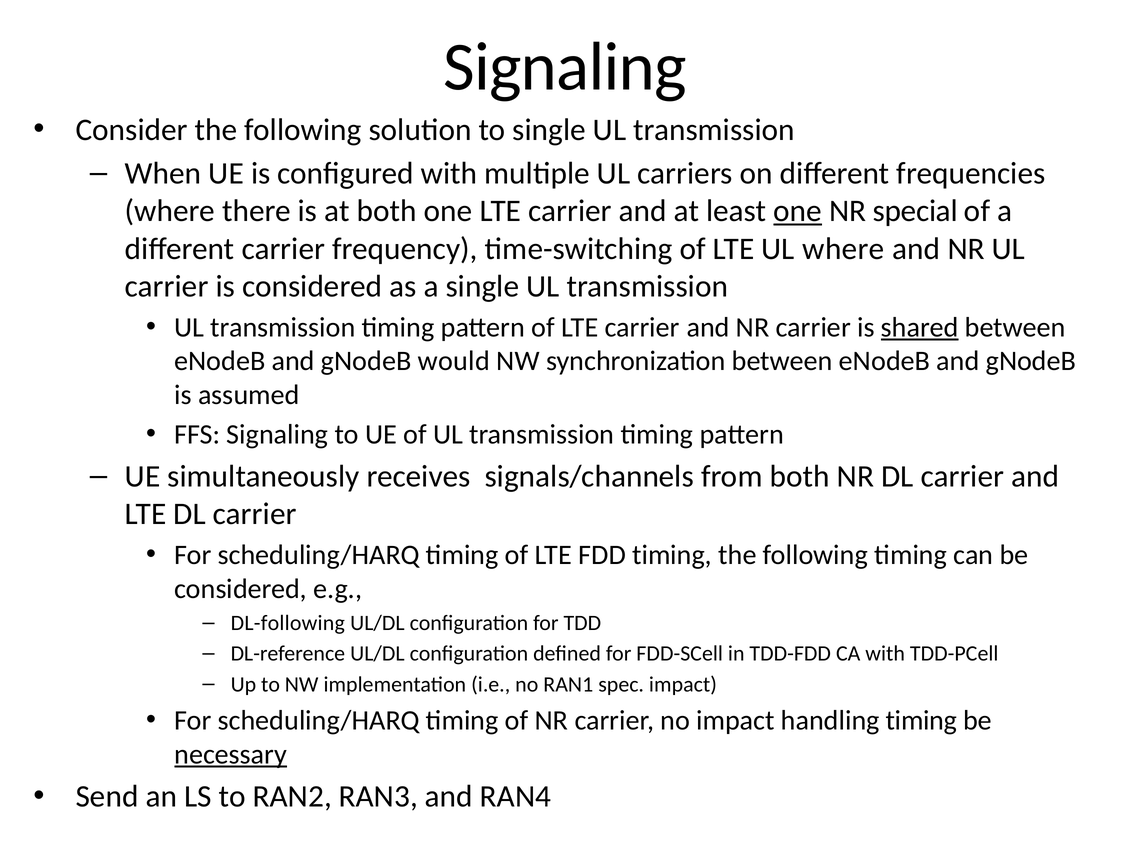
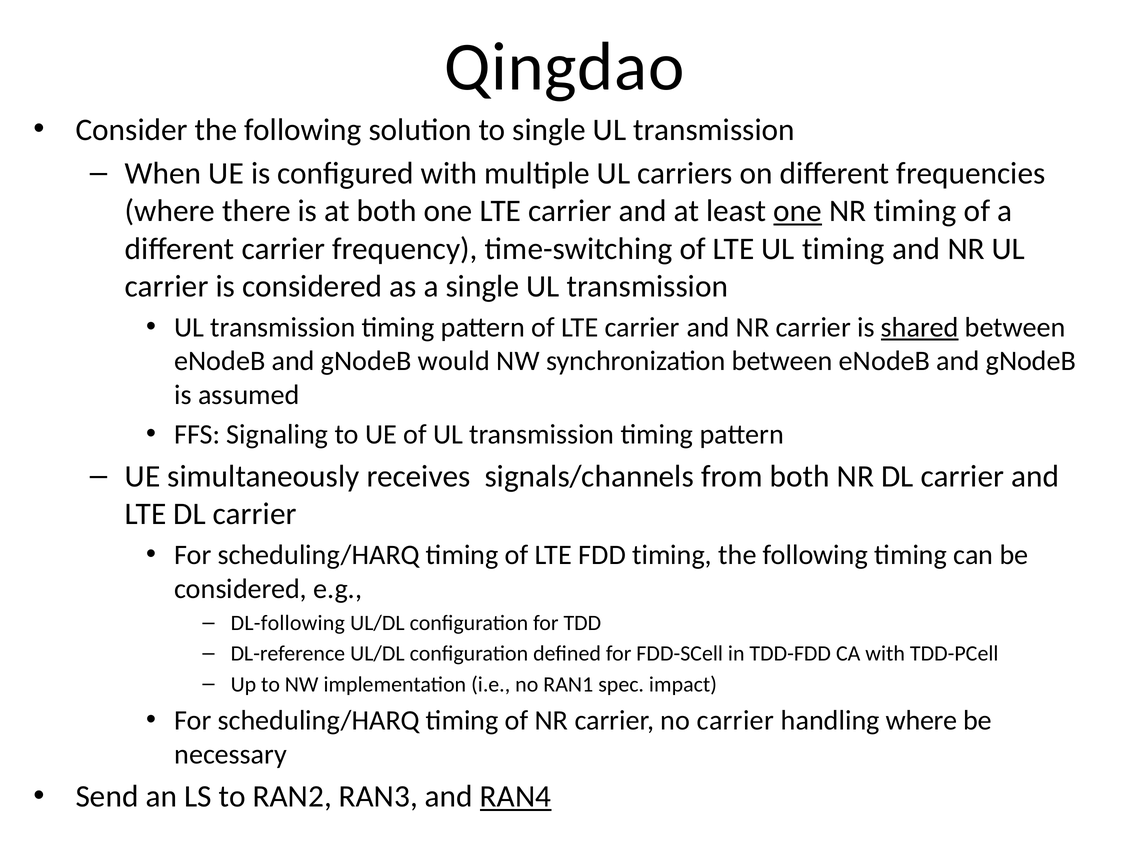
Signaling: Signaling -> Qingdao (564, 67)
NR special: special -> timing (915, 211)
UL where: where -> timing (843, 249)
no impact: impact -> carrier (735, 721)
handling timing: timing -> where (921, 721)
necessary underline: present -> none (231, 755)
RAN4 underline: none -> present (516, 797)
